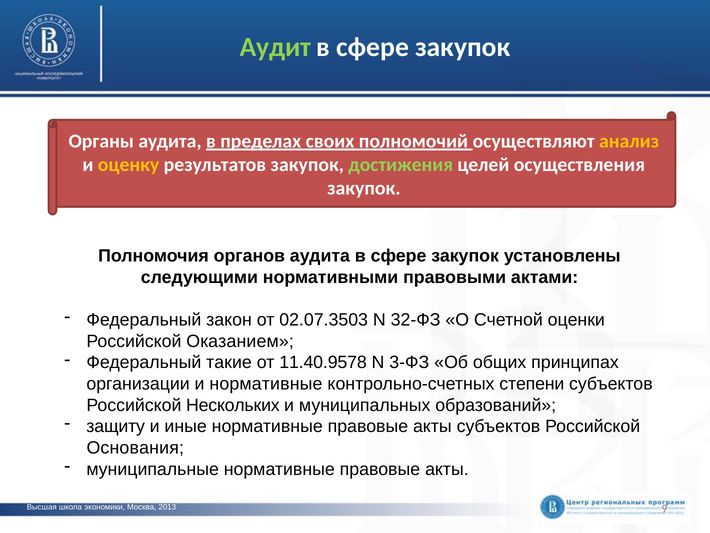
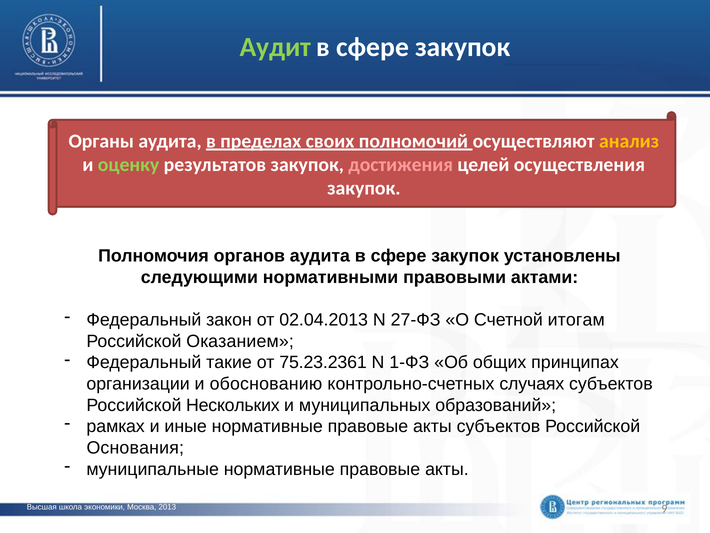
оценку colour: yellow -> light green (129, 165)
достижения colour: light green -> pink (401, 165)
02.07.3503: 02.07.3503 -> 02.04.2013 (324, 320)
32-ФЗ: 32-ФЗ -> 27-ФЗ (416, 320)
оценки: оценки -> итогам (576, 320)
11.40.9578: 11.40.9578 -> 75.23.2361 (323, 362)
3-ФЗ: 3-ФЗ -> 1-ФЗ (409, 362)
и нормативные: нормативные -> обоснованию (266, 384)
степени: степени -> случаях (532, 384)
защиту: защиту -> рамках (116, 426)
